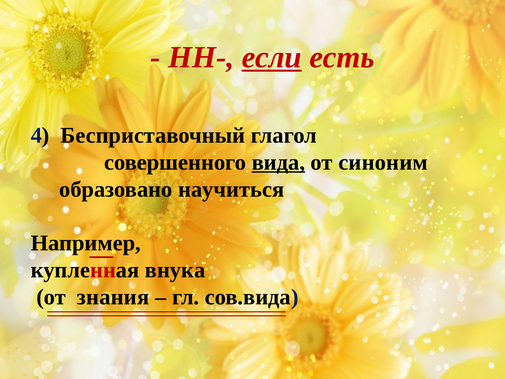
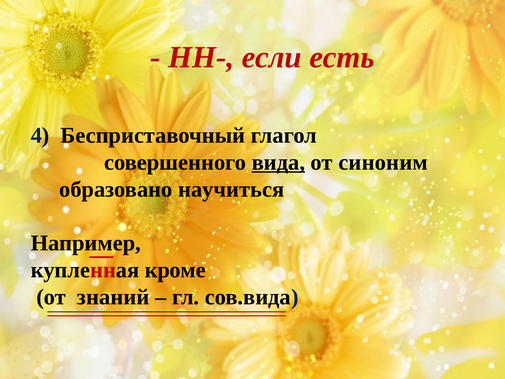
если underline: present -> none (272, 57)
внука: внука -> кроме (175, 270)
знания: знания -> знаний (113, 297)
